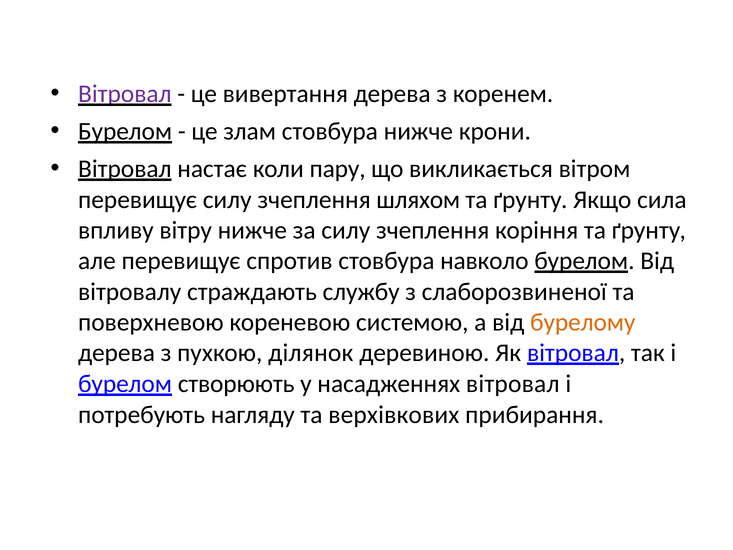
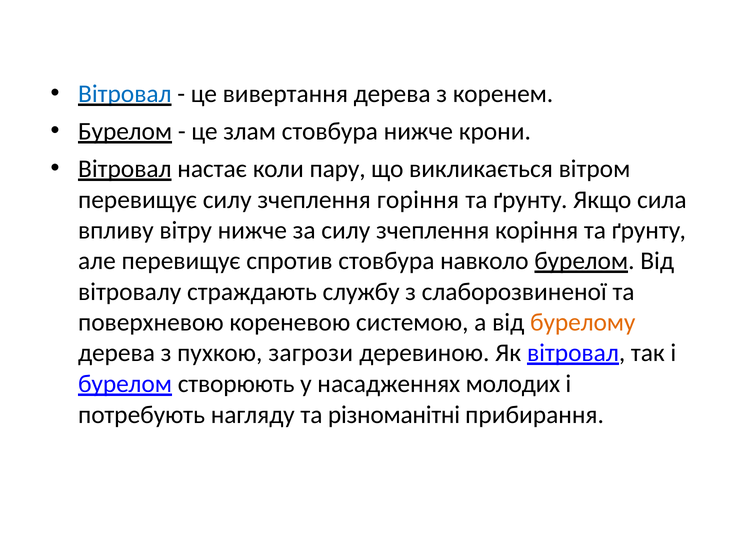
Вітровал colour: purple -> blue (125, 94)
шляхом: шляхом -> горіння (418, 200)
ділянок: ділянок -> загрози (311, 353)
насадженнях вітровал: вітровал -> молодих (513, 384)
верхівкових: верхівкових -> різноманітні (394, 415)
